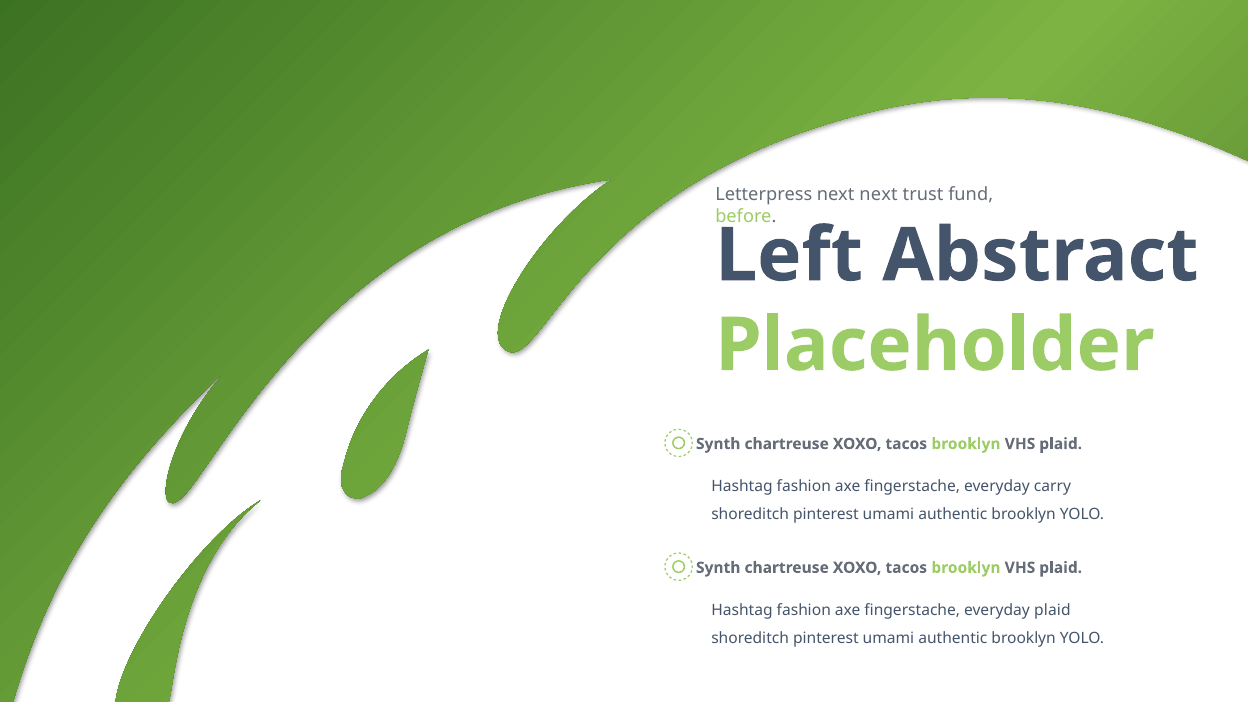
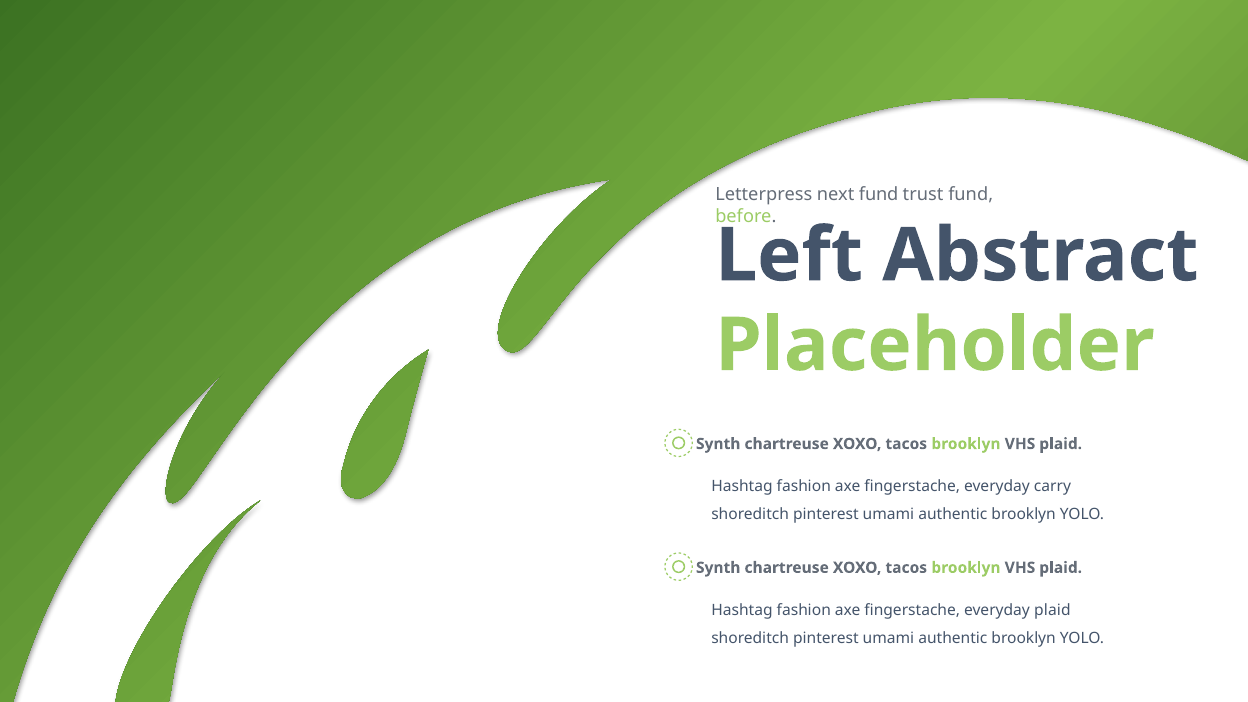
next next: next -> fund (879, 194)
